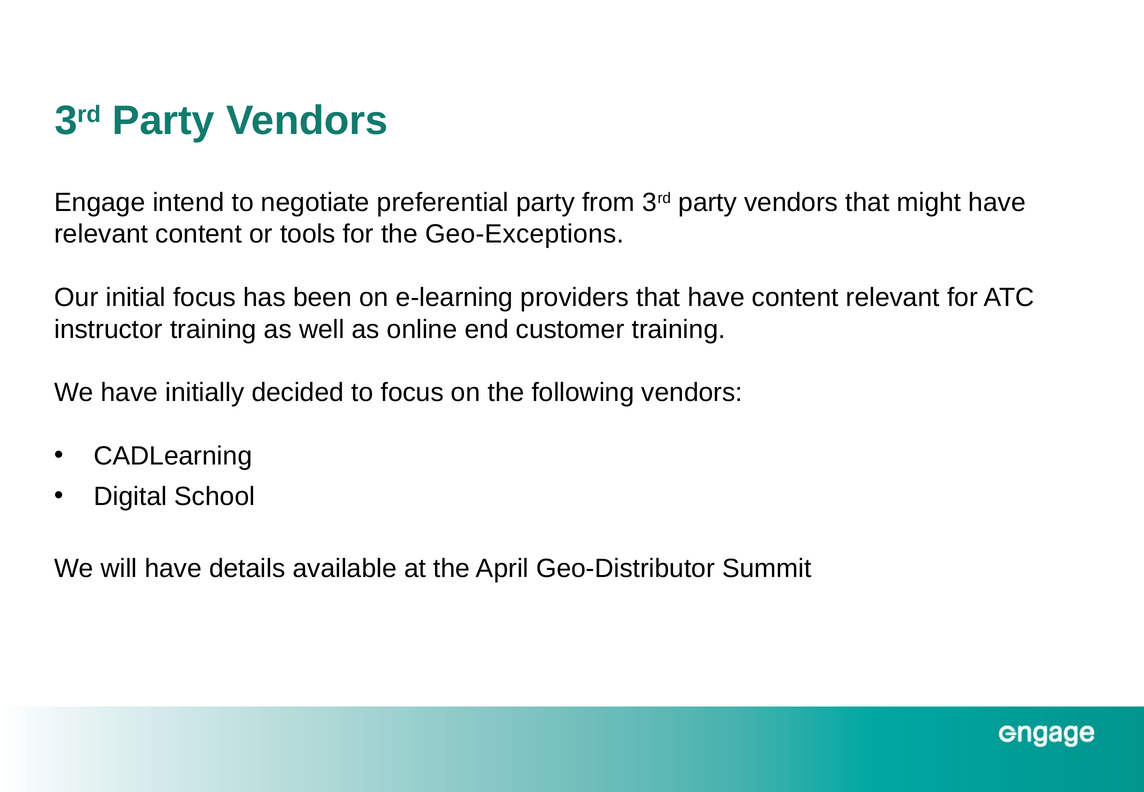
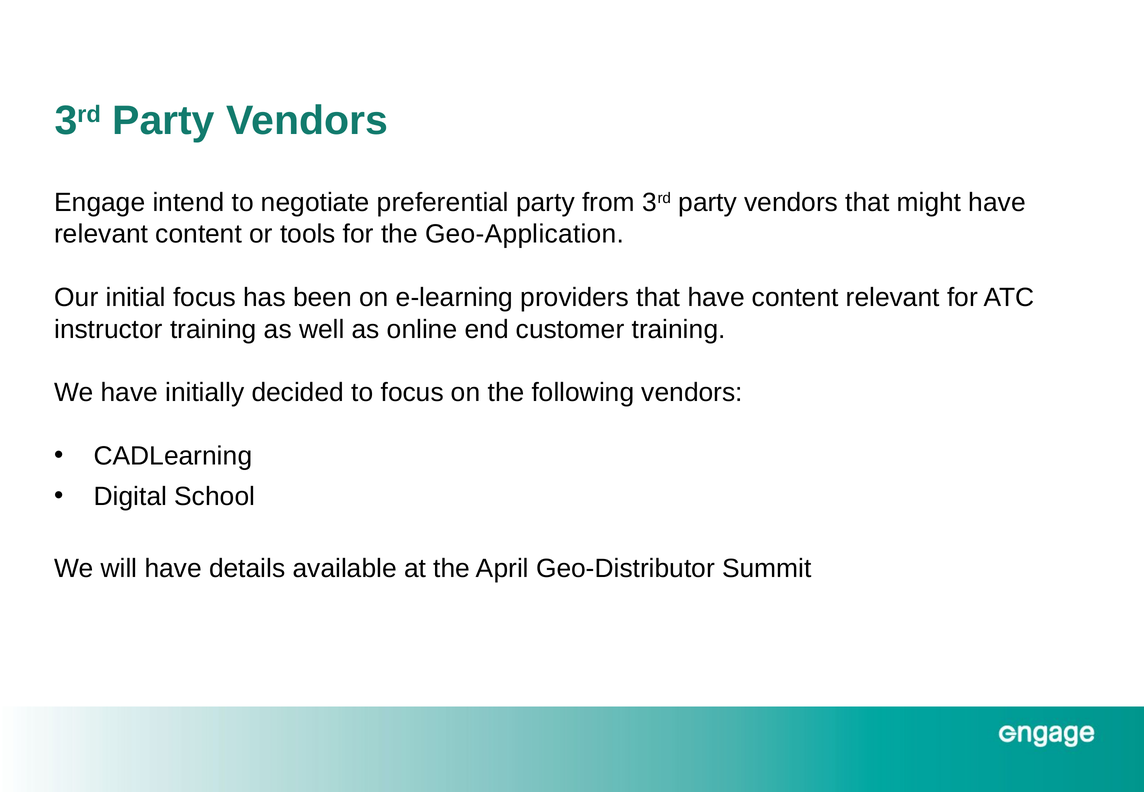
Geo-Exceptions: Geo-Exceptions -> Geo-Application (525, 234)
